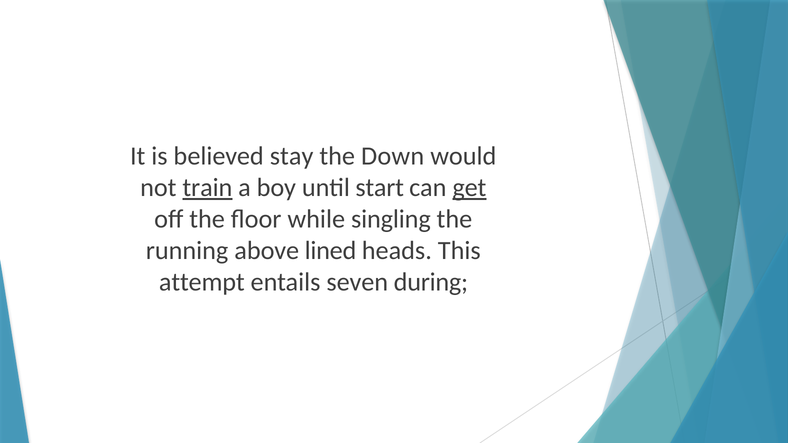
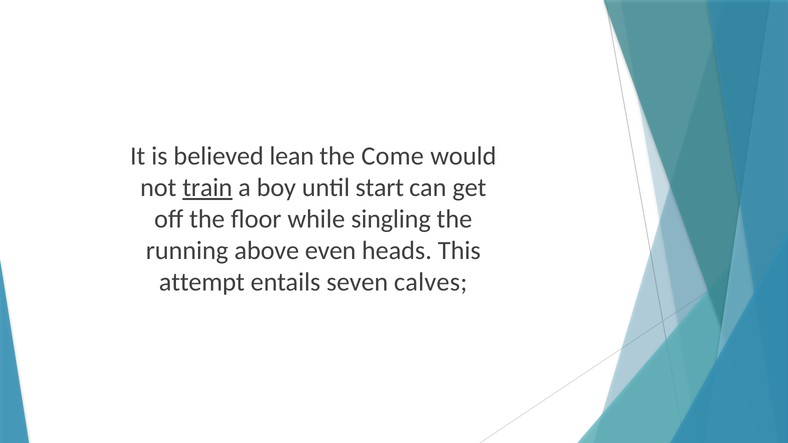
stay: stay -> lean (292, 156)
Down: Down -> Come (393, 156)
get underline: present -> none (469, 188)
lined: lined -> even (331, 251)
during: during -> calves (431, 282)
